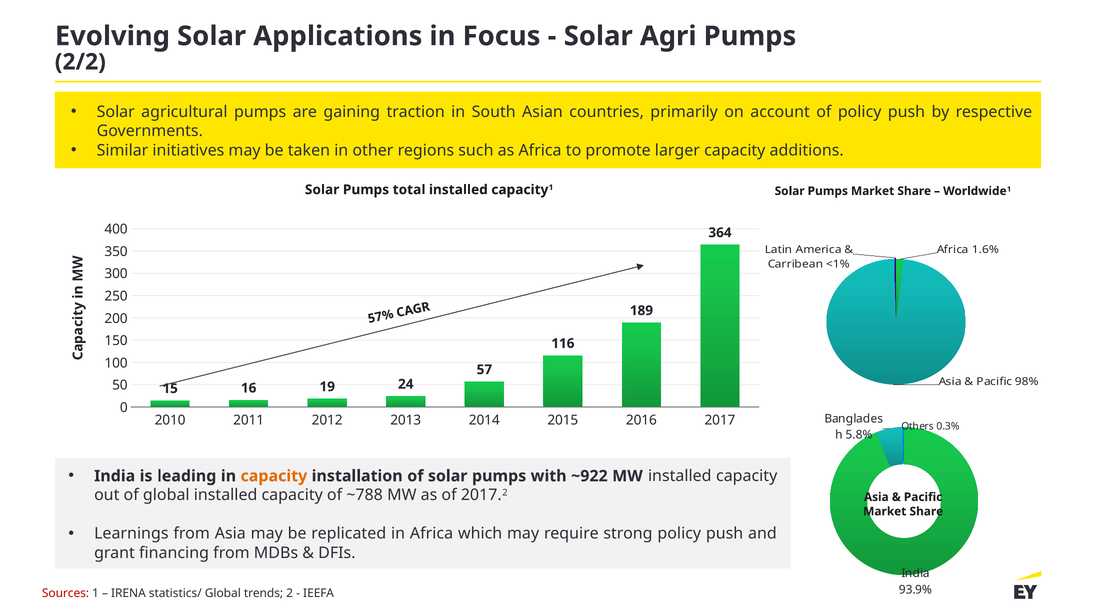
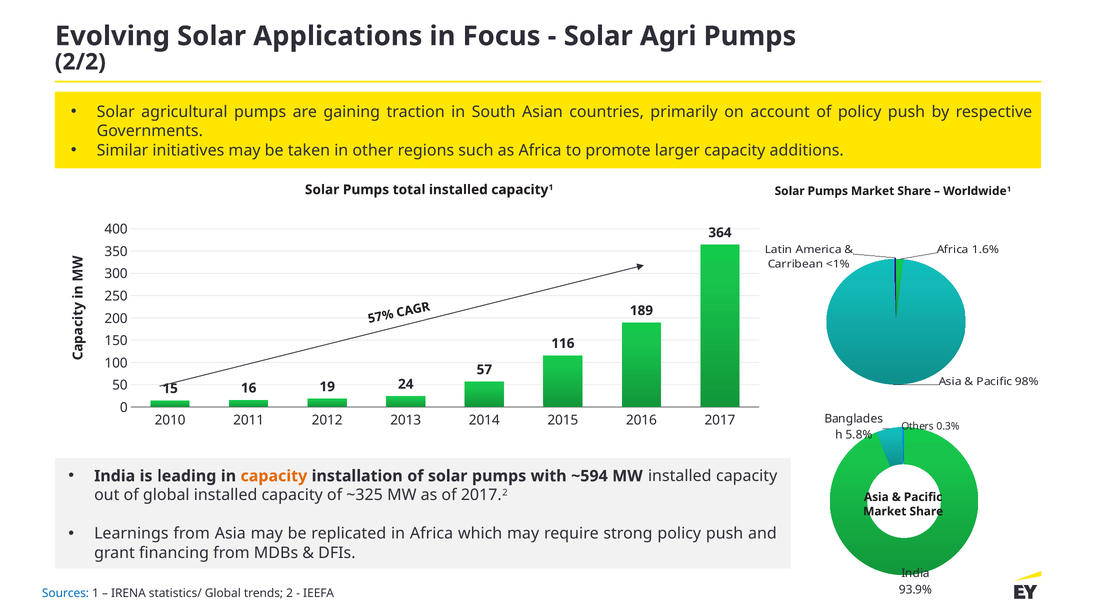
~922: ~922 -> ~594 (589, 476)
~788: ~788 -> ~325 (365, 496)
Sources colour: red -> blue (66, 594)
